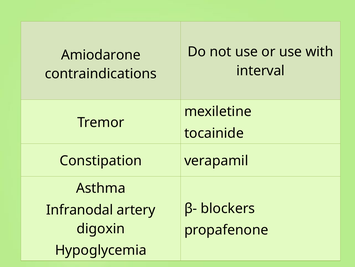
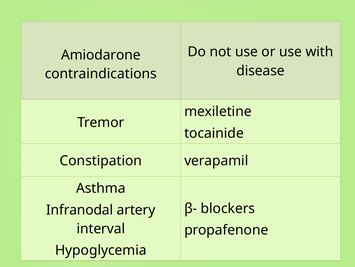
interval: interval -> disease (261, 71)
digoxin: digoxin -> interval (101, 228)
